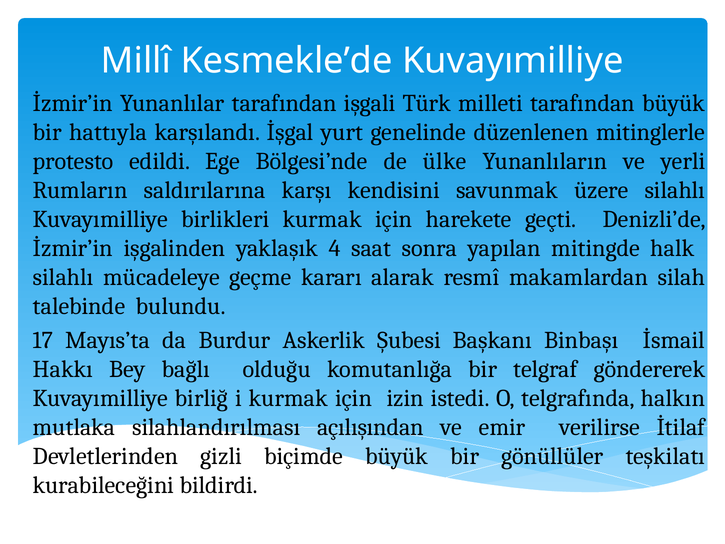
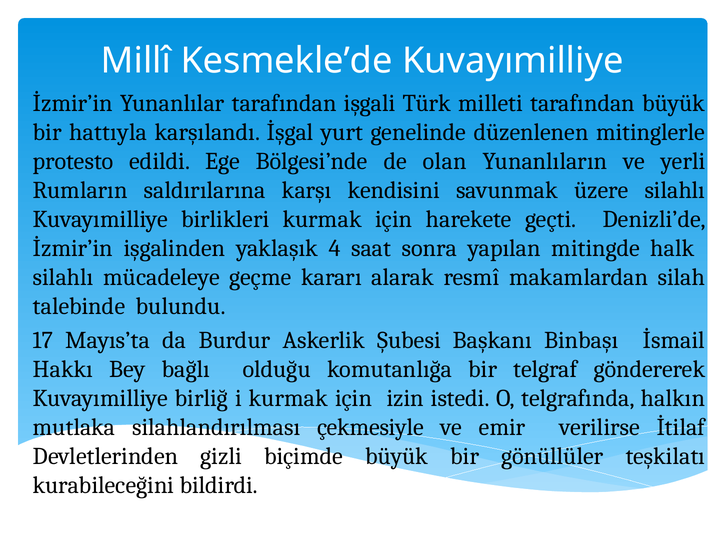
ülke: ülke -> olan (445, 161)
açılışından: açılışından -> çekmesiyle (370, 427)
